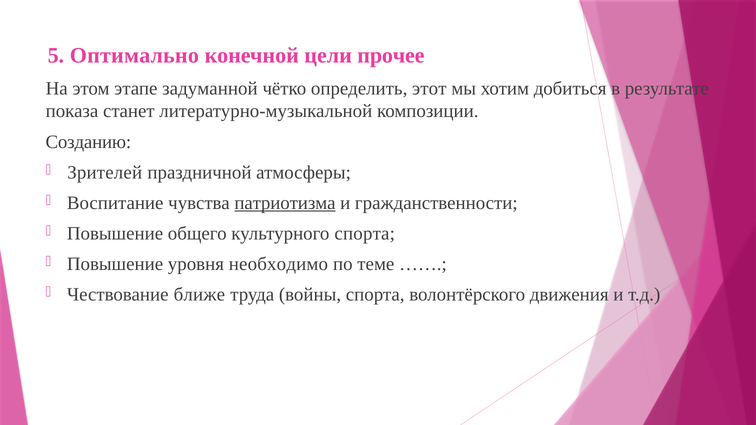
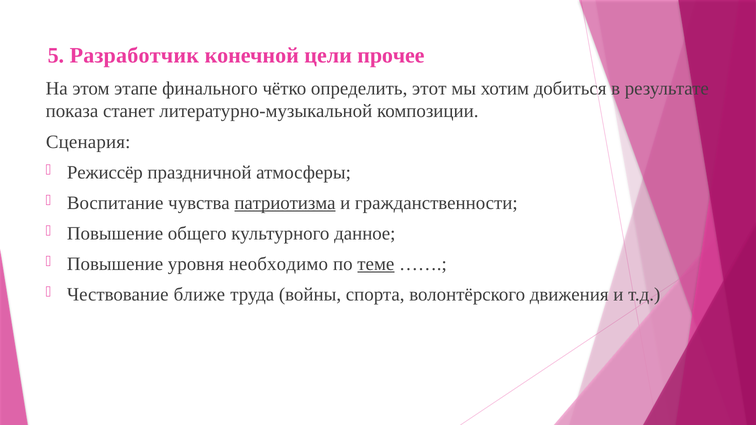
Оптимально: Оптимально -> Разработчик (134, 55)
задуманной: задуманной -> финального (210, 89)
Созданию: Созданию -> Сценария (88, 142)
Зрителей: Зрителей -> Режиссёр (105, 172)
культурного спорта: спорта -> данное (365, 234)
теме underline: none -> present (376, 264)
